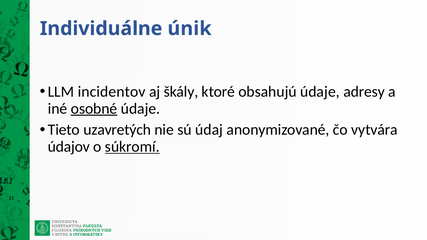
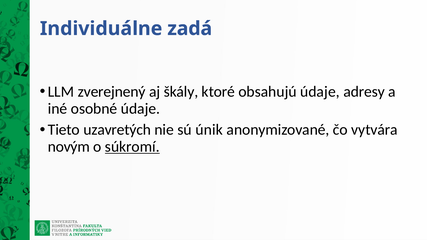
únik: únik -> zadá (190, 29)
incidentov: incidentov -> zverejnený (112, 92)
osobné underline: present -> none (94, 109)
údaj: údaj -> únik (209, 130)
údajov: údajov -> novým (69, 147)
